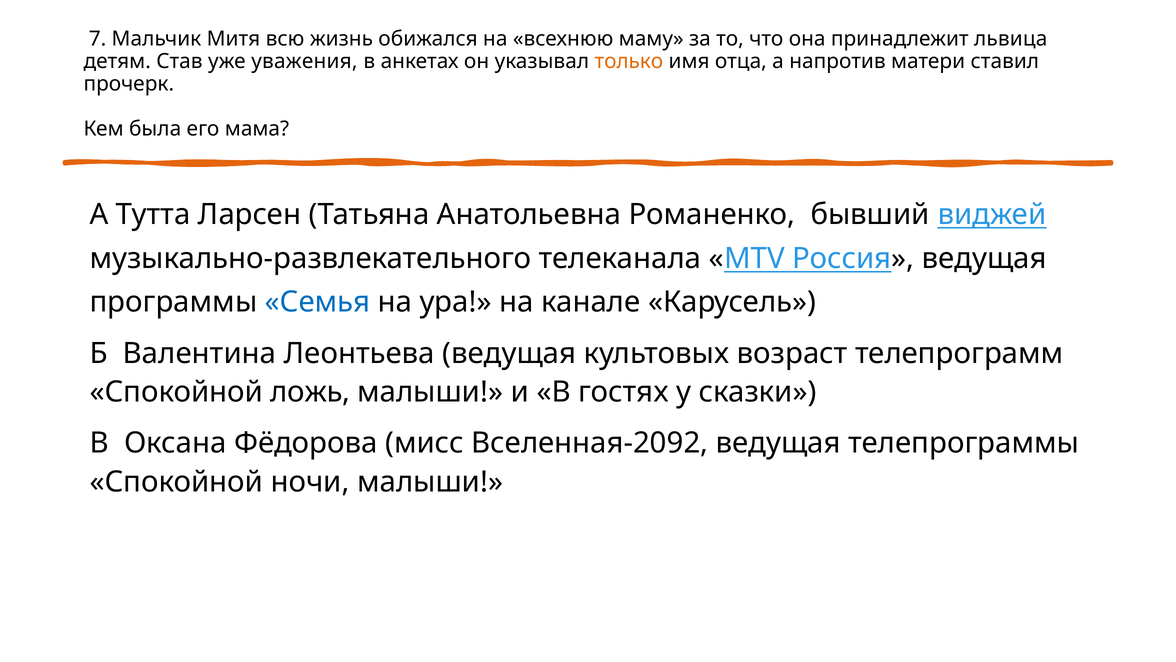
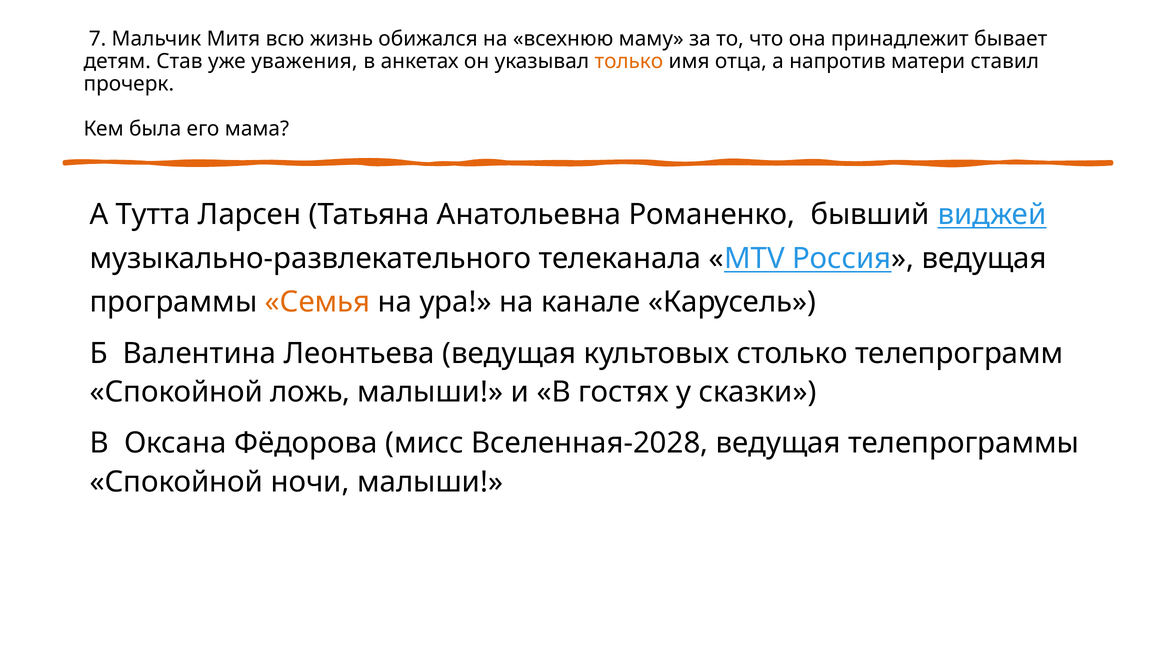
львица: львица -> бывает (1011, 39)
Семья colour: blue -> orange (317, 302)
возраст: возраст -> столько (792, 353)
Вселенная-2092: Вселенная-2092 -> Вселенная-2028 (590, 443)
